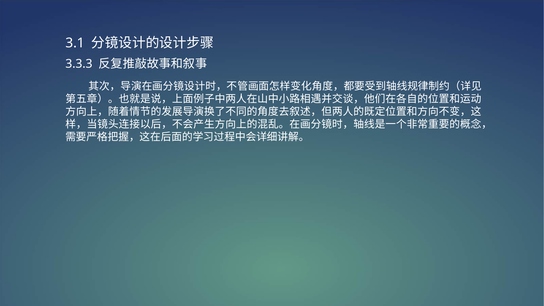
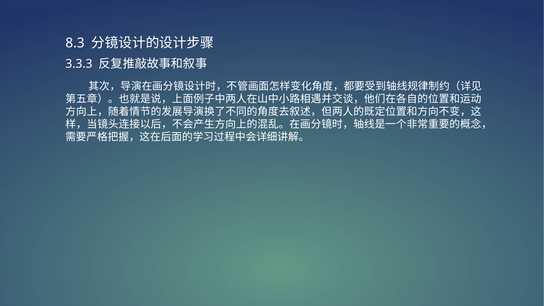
3.1: 3.1 -> 8.3 (75, 43)
